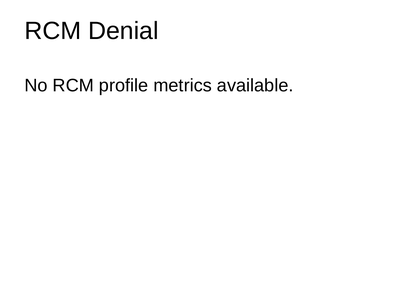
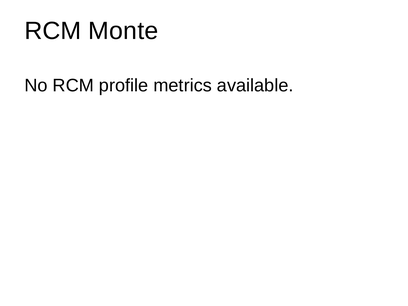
Denial: Denial -> Monte (123, 31)
